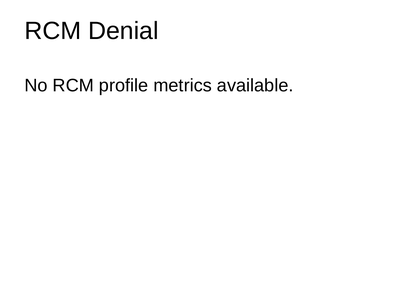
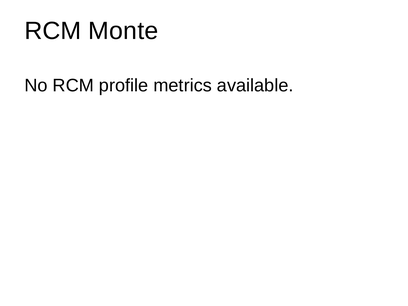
Denial: Denial -> Monte (123, 31)
